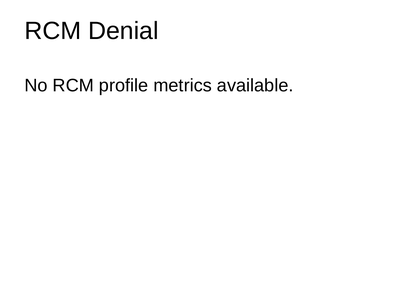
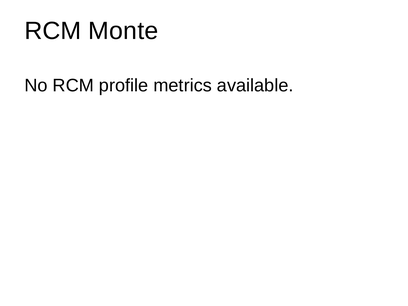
Denial: Denial -> Monte (123, 31)
